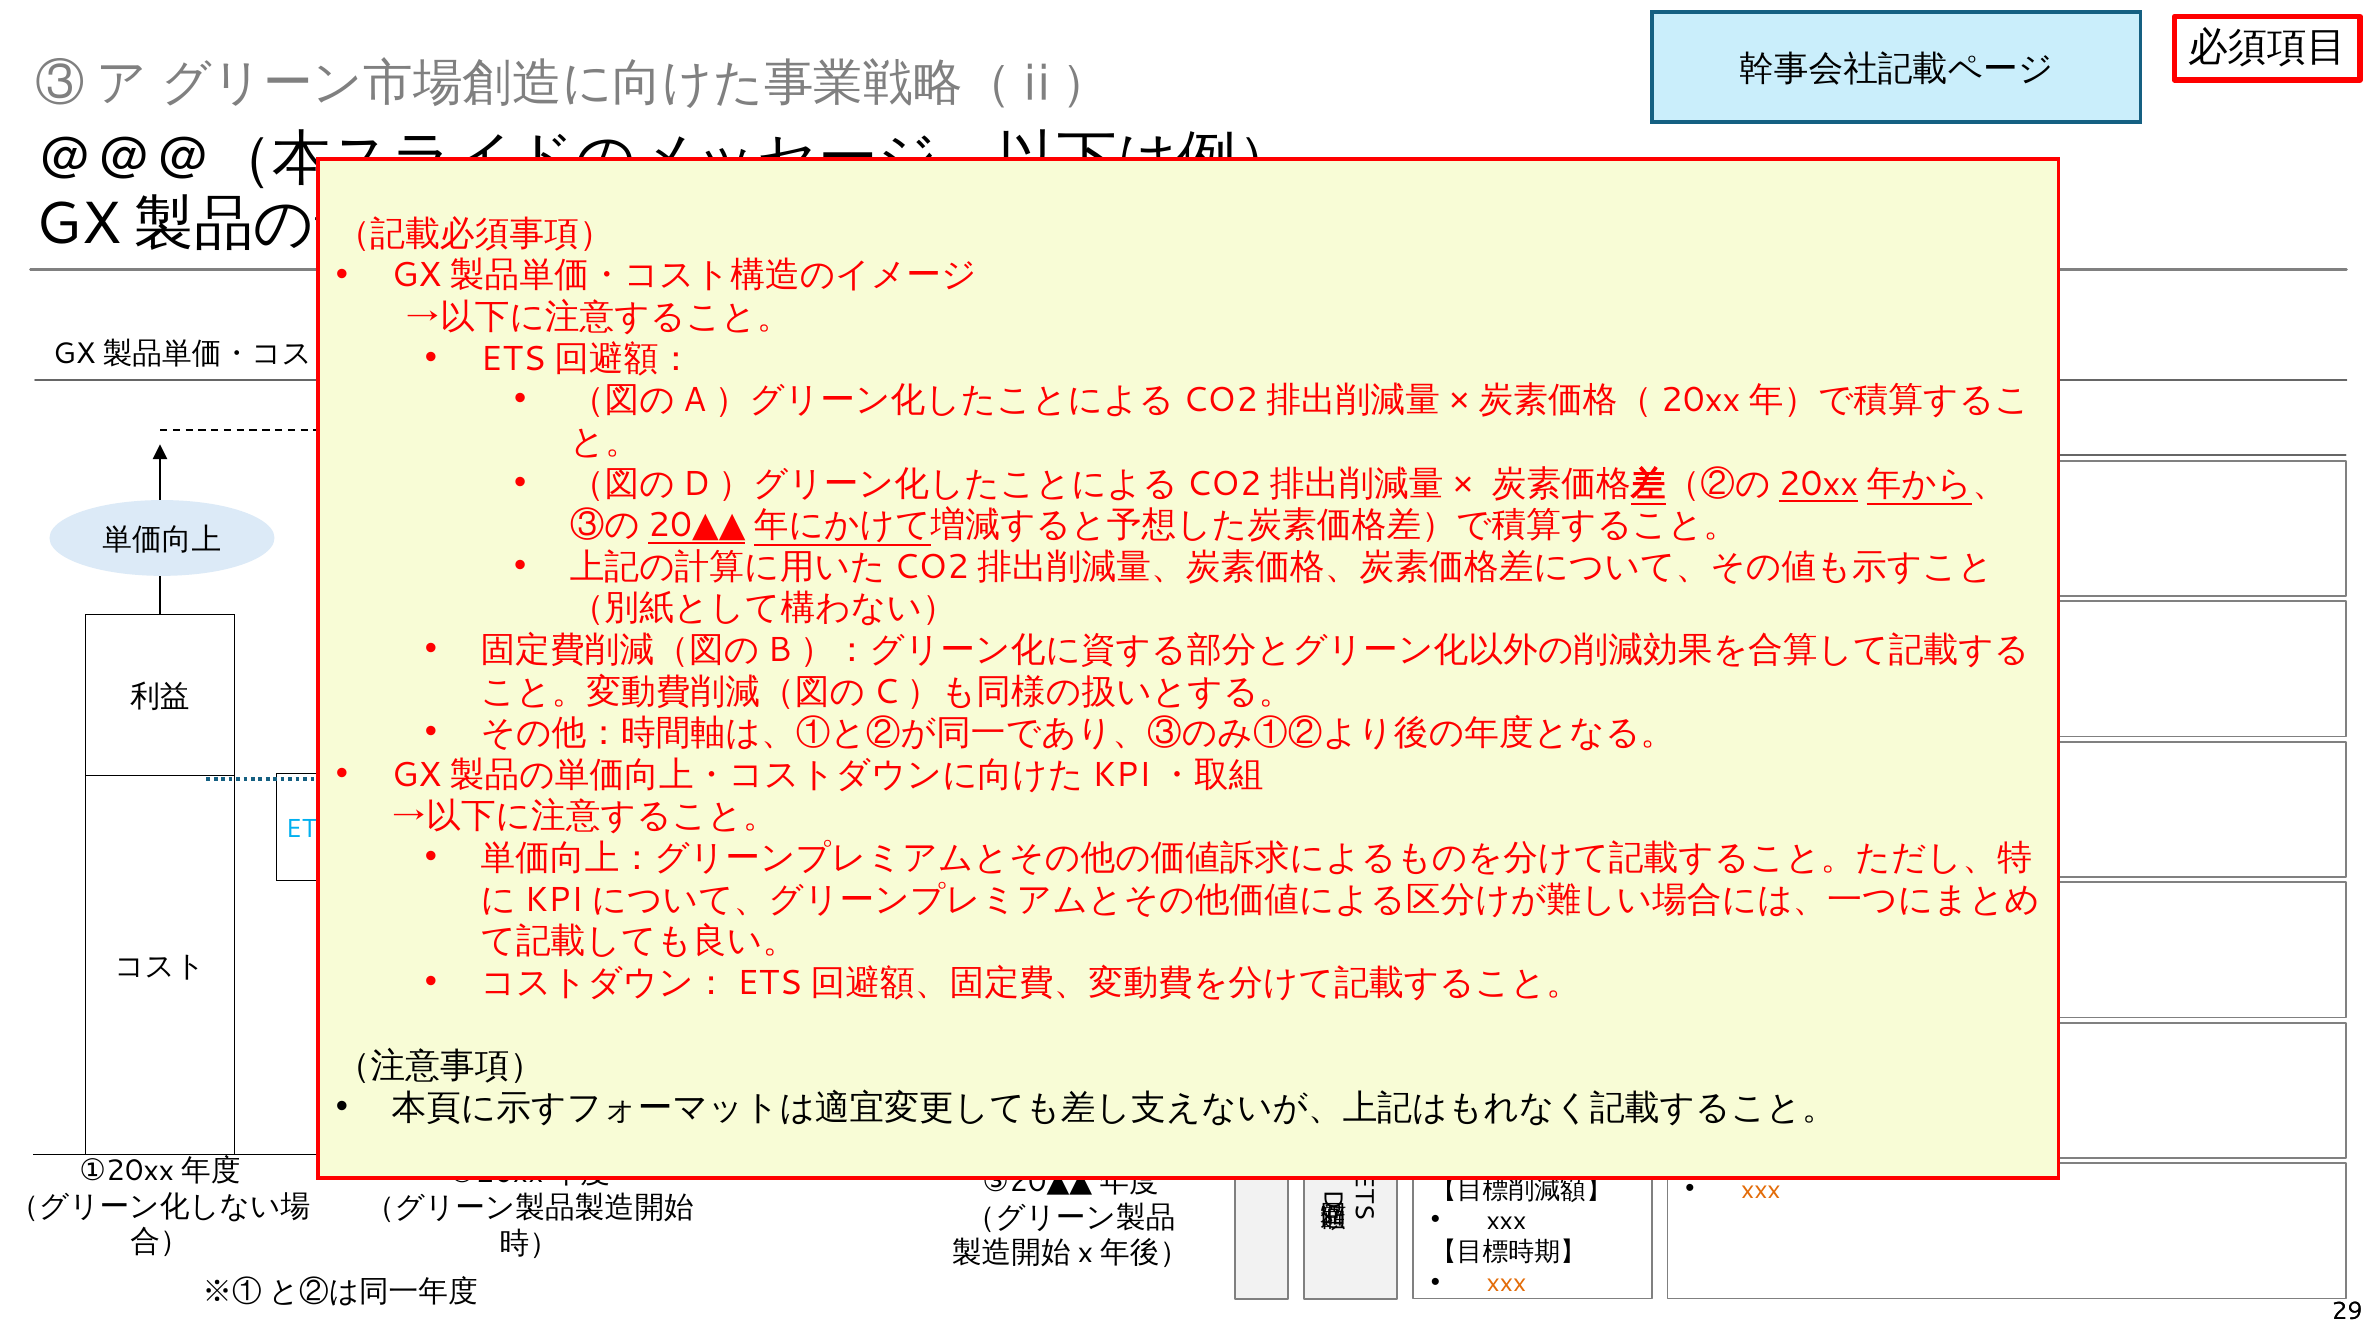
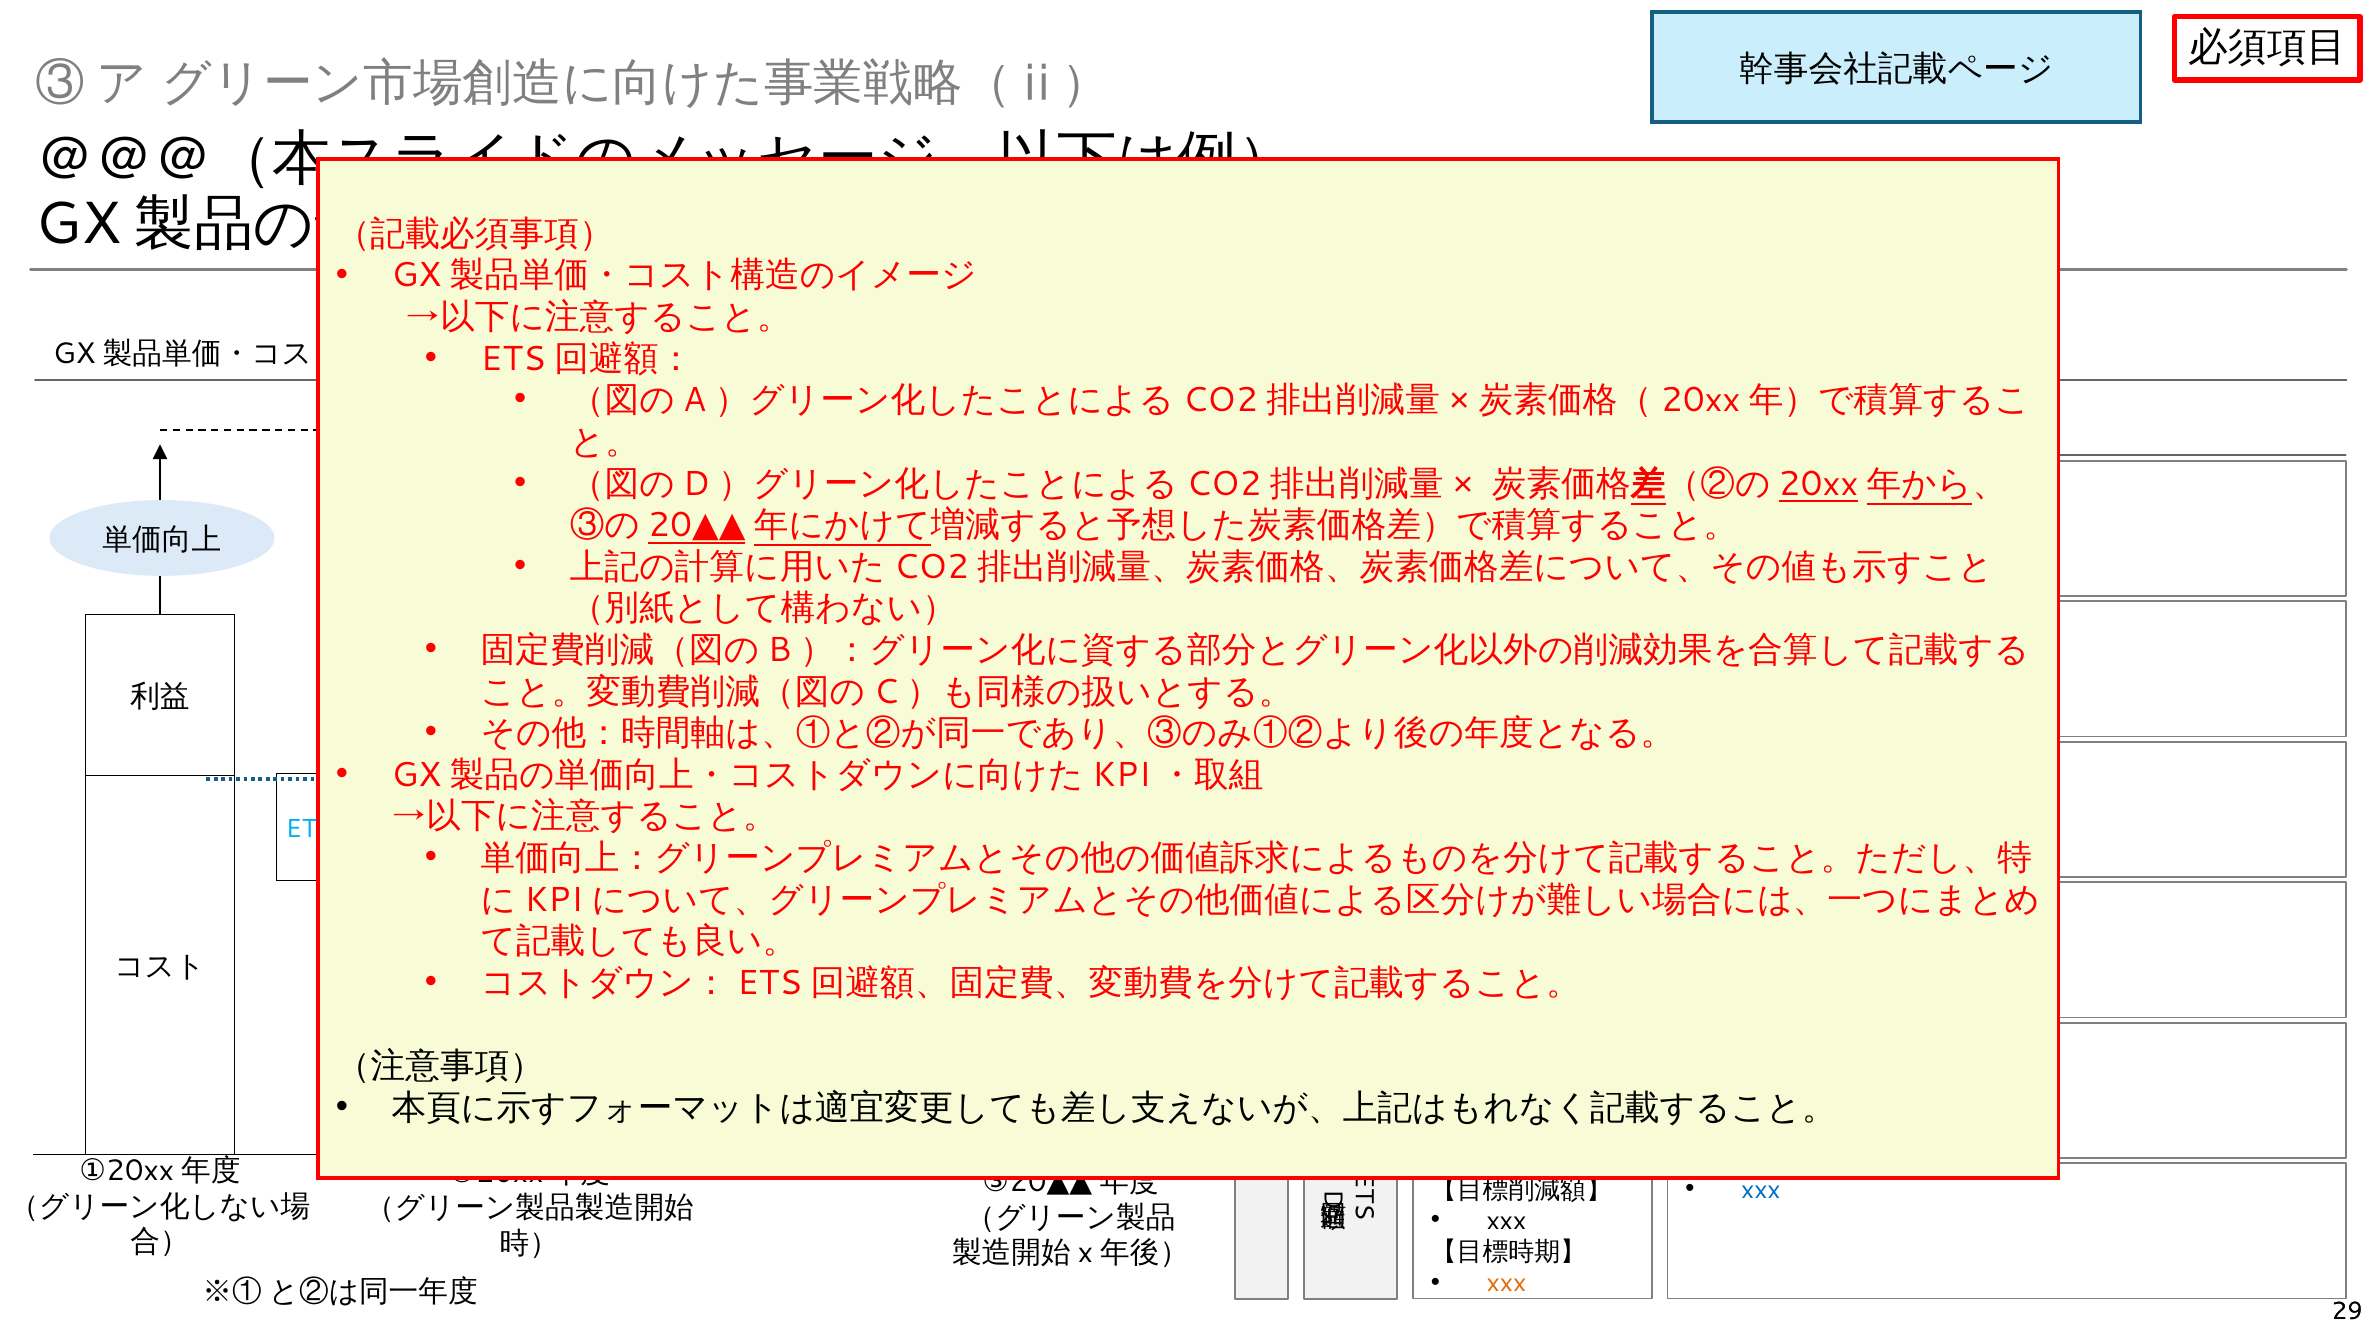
xxx colour: orange -> blue (1761, 1190)
